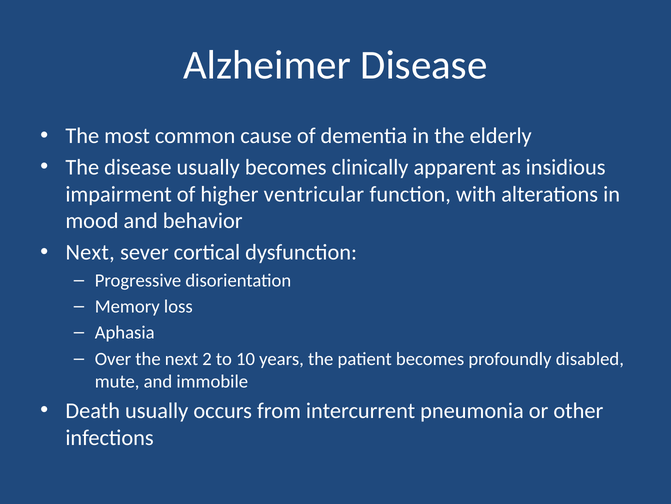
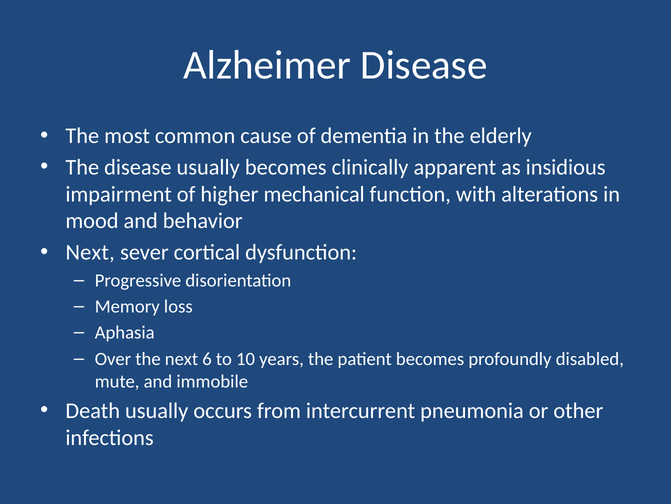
ventricular: ventricular -> mechanical (314, 194)
2: 2 -> 6 (207, 358)
